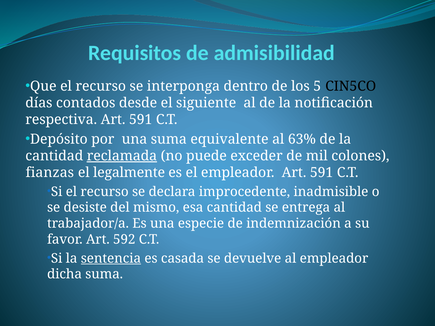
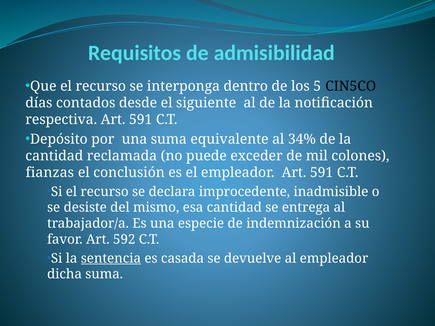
63%: 63% -> 34% (302, 139)
reclamada underline: present -> none (122, 156)
legalmente: legalmente -> conclusión (129, 173)
